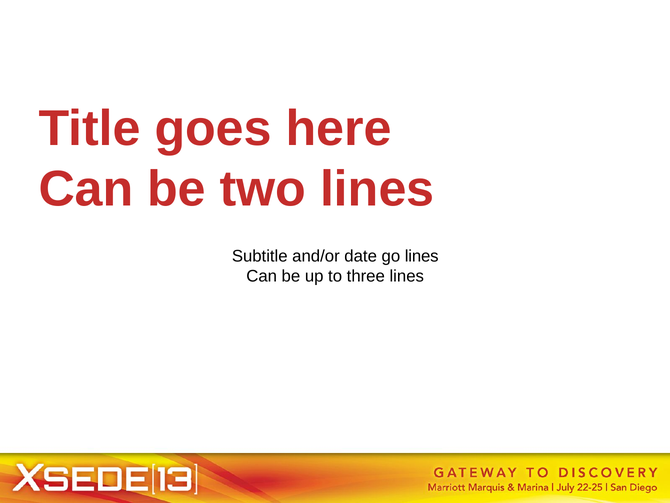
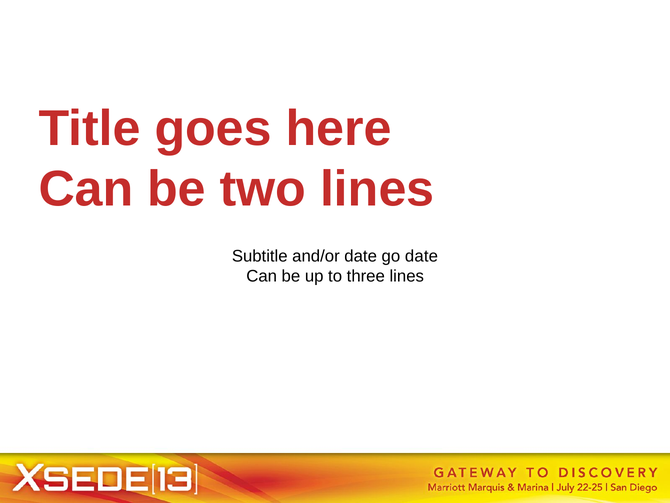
go lines: lines -> date (422, 256)
